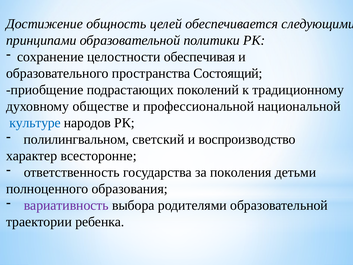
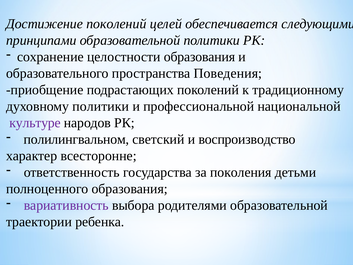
Достижение общность: общность -> поколений (116, 24)
целостности обеспечивая: обеспечивая -> образования (200, 57)
Состоящий: Состоящий -> Поведения (228, 73)
духовному обществе: обществе -> политики (101, 106)
культуре colour: blue -> purple (35, 123)
